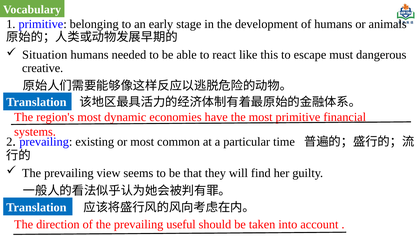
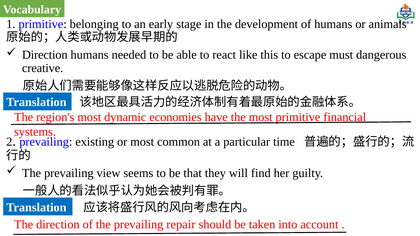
Situation: Situation -> Direction (45, 55)
useful: useful -> repair (181, 225)
